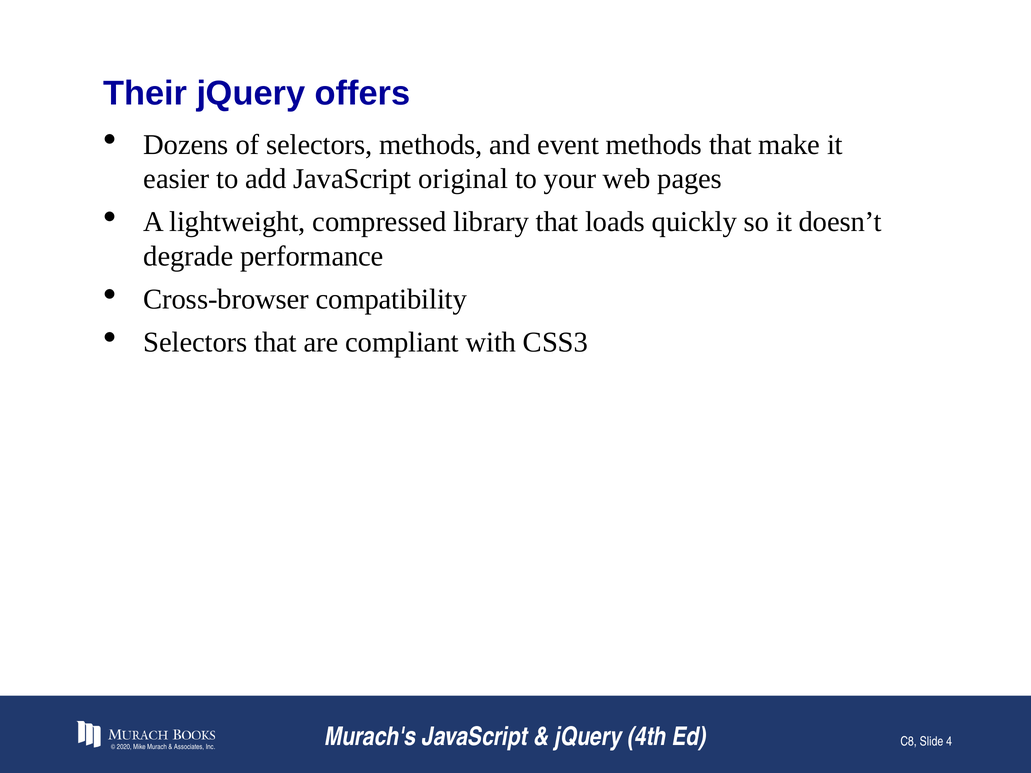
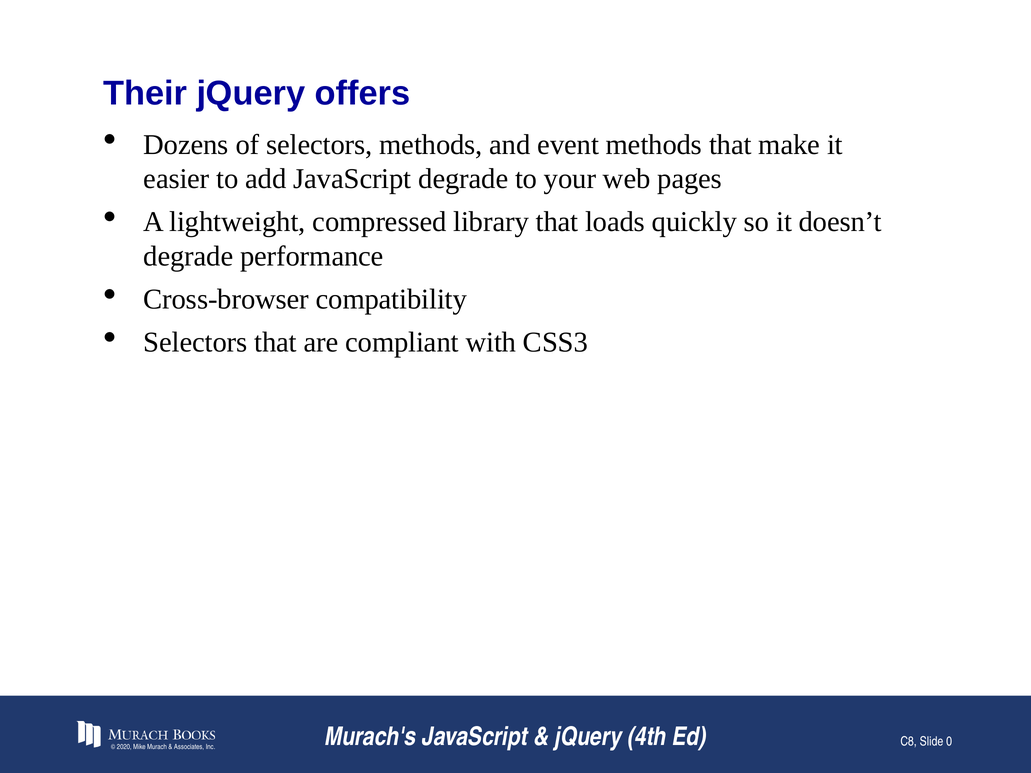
JavaScript original: original -> degrade (463, 179)
4: 4 -> 0 (949, 742)
